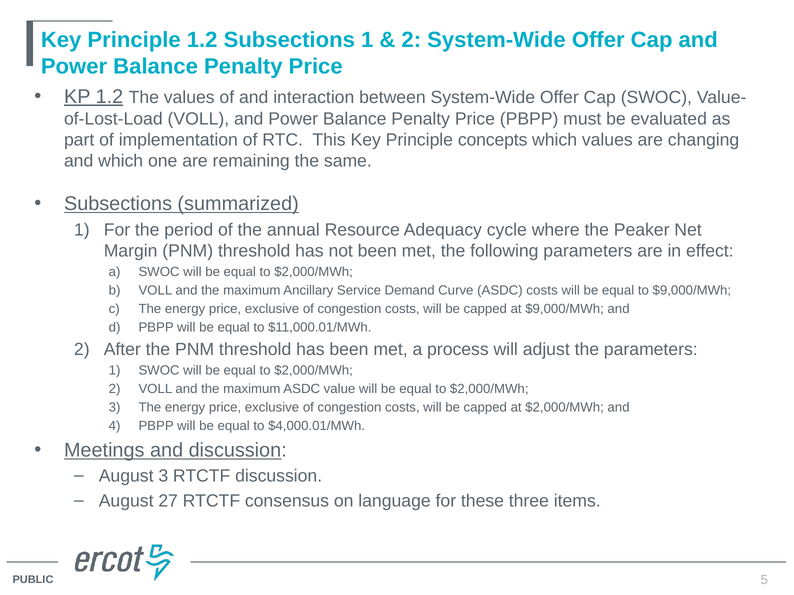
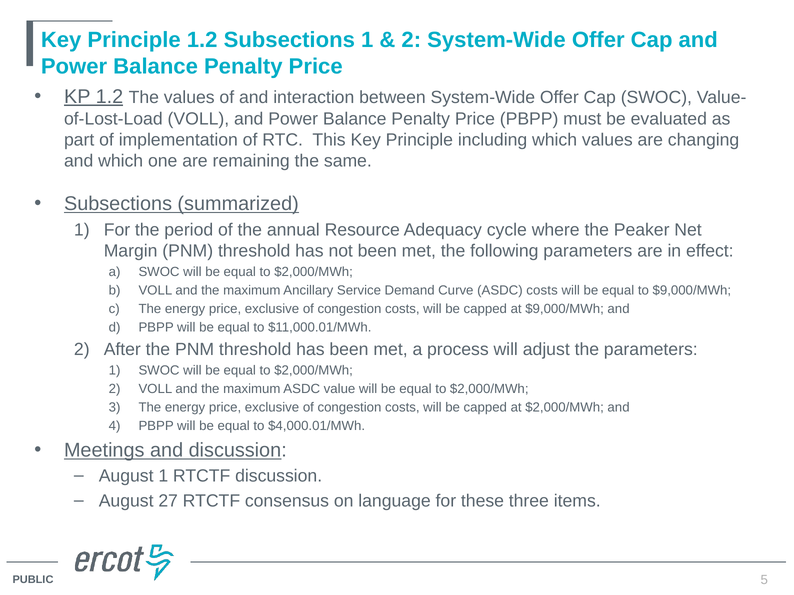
concepts: concepts -> including (493, 140)
August 3: 3 -> 1 (163, 477)
